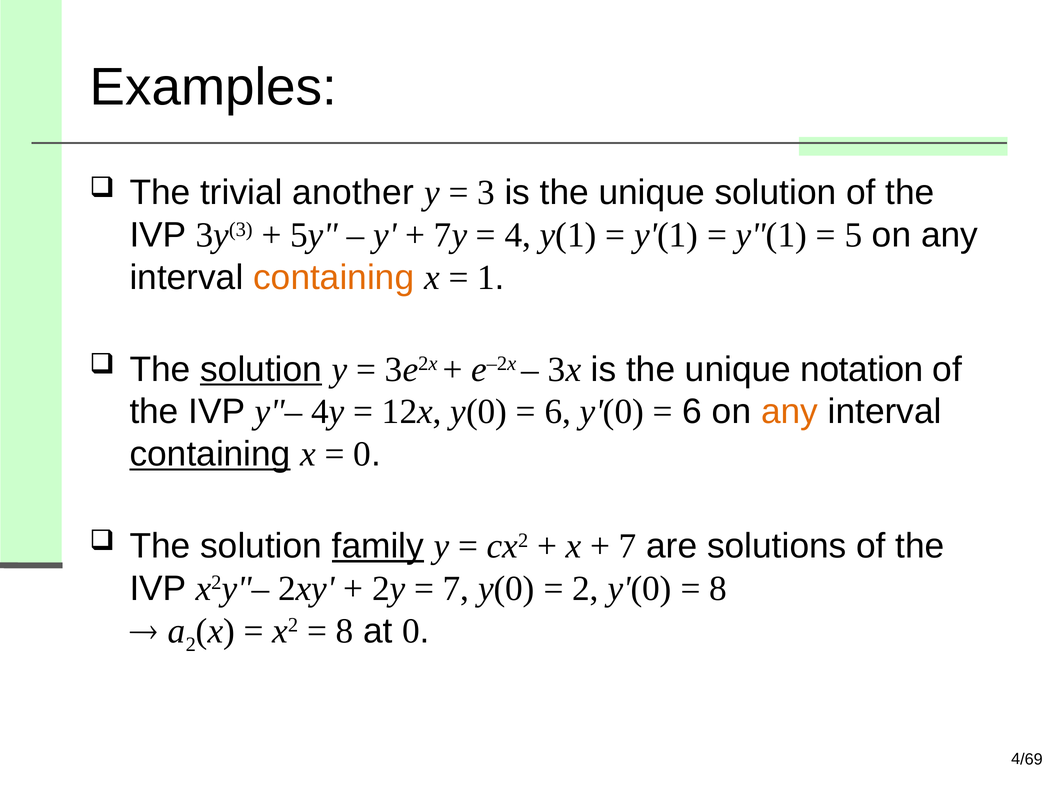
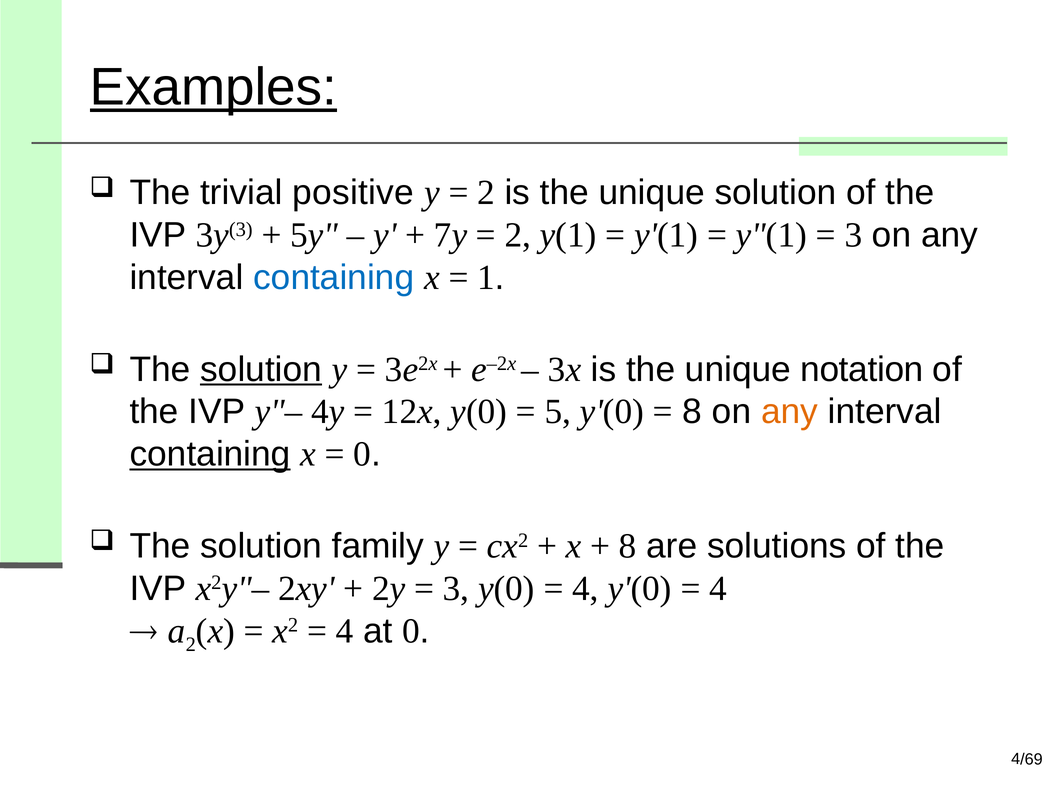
Examples underline: none -> present (213, 87)
another: another -> positive (353, 193)
3: 3 -> 2 (486, 193)
4: 4 -> 2 (518, 235)
5: 5 -> 3 (853, 235)
containing colour: orange -> blue (334, 278)
6: 6 -> 5 (558, 412)
6: 6 -> 8 (692, 412)
family underline: present -> none (378, 546)
7: 7 -> 8 (628, 546)
7: 7 -> 3 (456, 588)
2: 2 -> 4 (585, 588)
8: 8 -> 4 (718, 588)
8: 8 -> 4 (344, 631)
